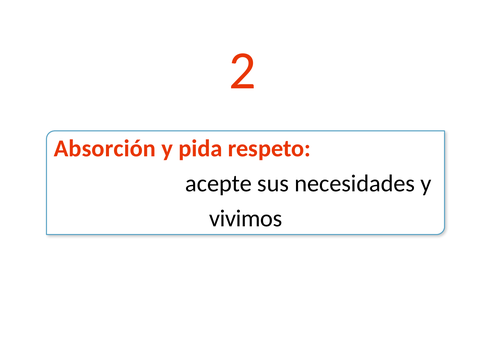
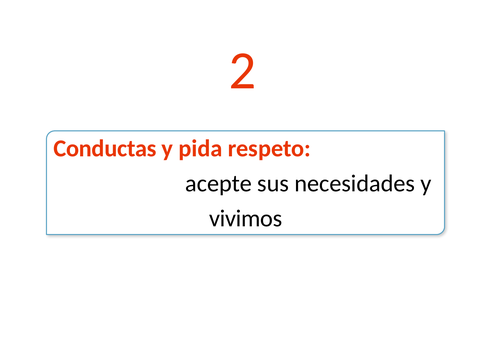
Absorción: Absorción -> Conductas (105, 148)
